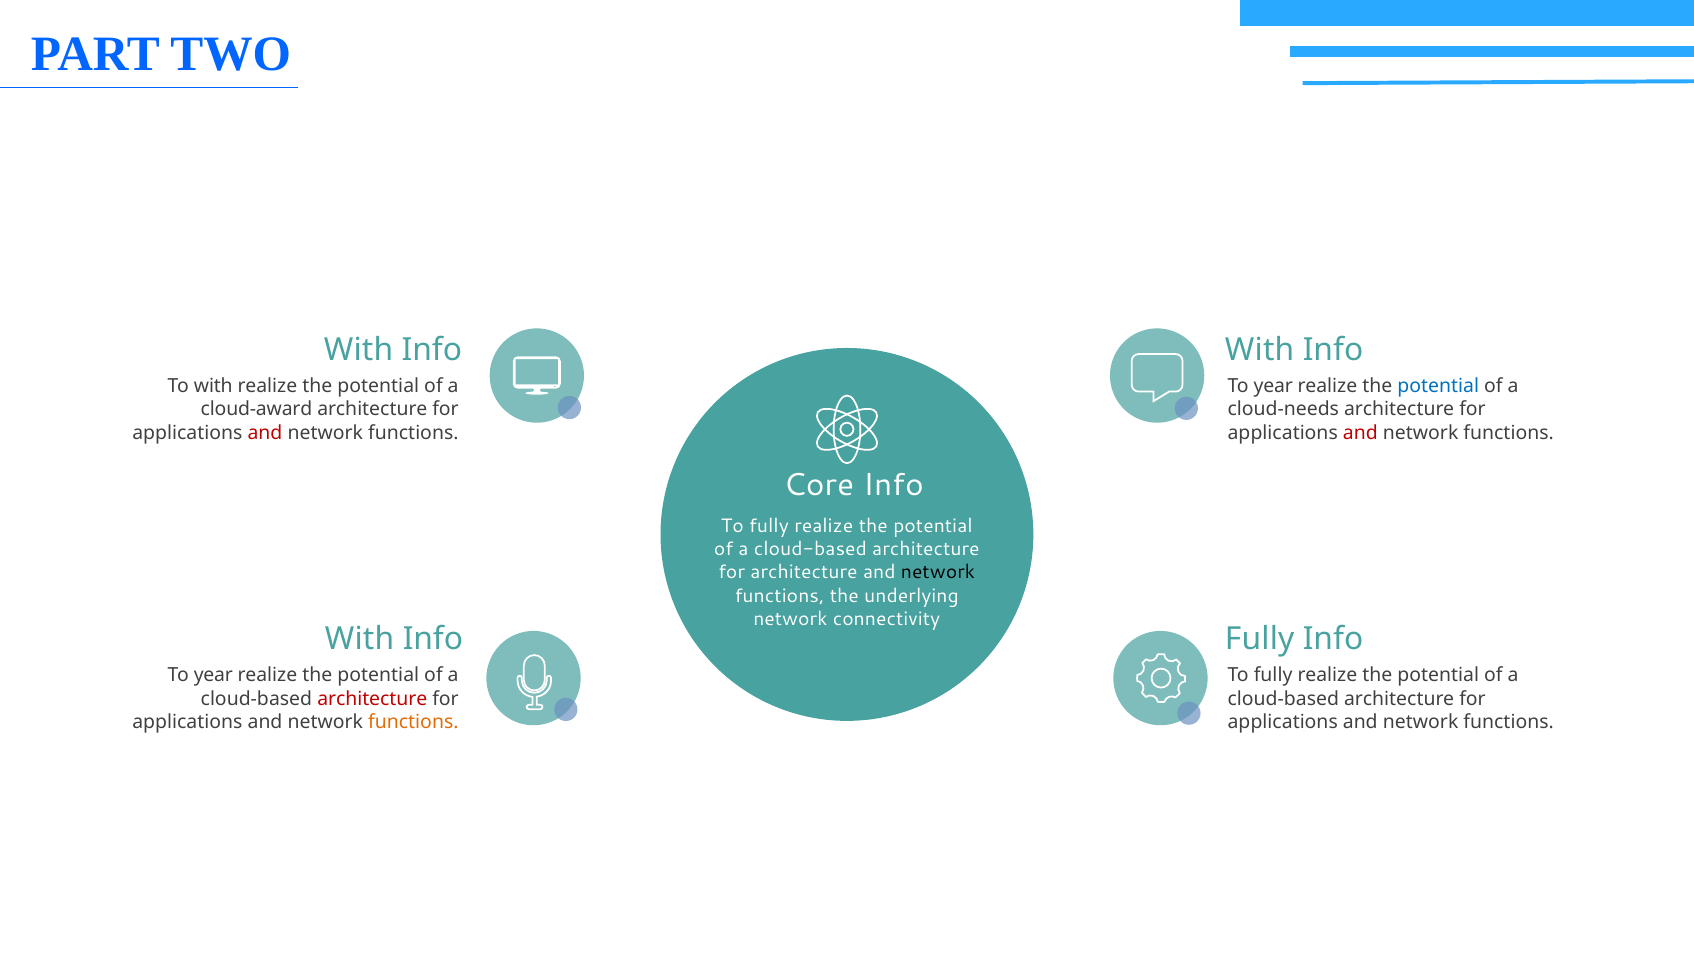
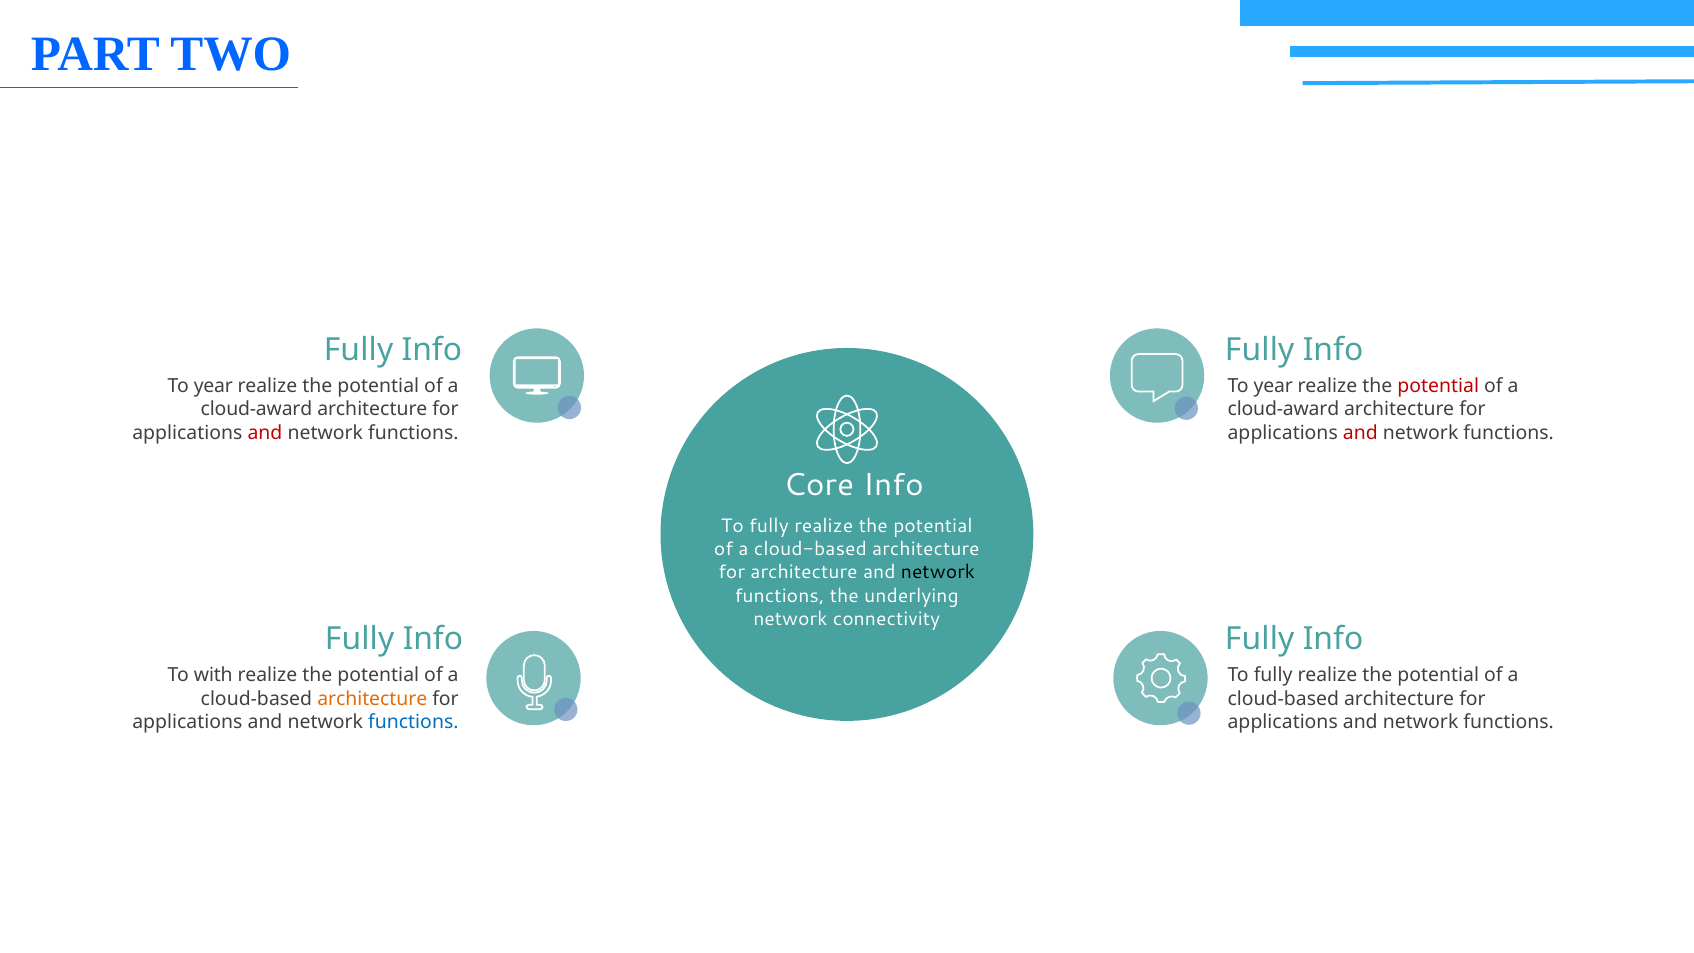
With: With -> Fully (359, 350)
With: With -> Fully (1260, 350)
with: with -> year (213, 386)
potential colour: blue -> red (1438, 386)
cloud-needs: cloud-needs -> cloud-award (1283, 409)
With: With -> Fully (360, 639)
year: year -> with (213, 675)
architecture colour: red -> orange (372, 699)
functions colour: orange -> blue (413, 722)
